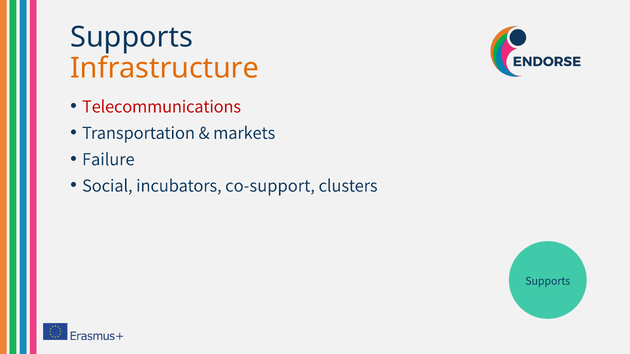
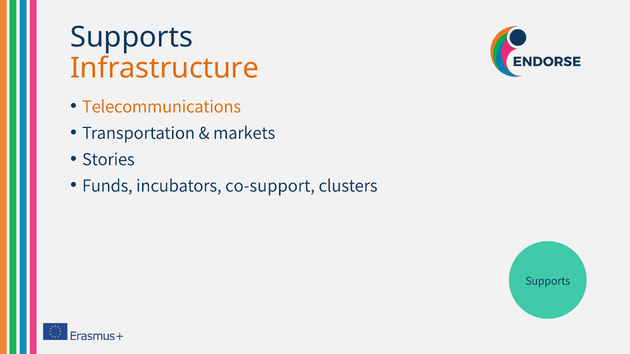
Telecommunications colour: red -> orange (162, 107)
Failure: Failure -> Stories (108, 159)
Social: Social -> Funds (107, 186)
